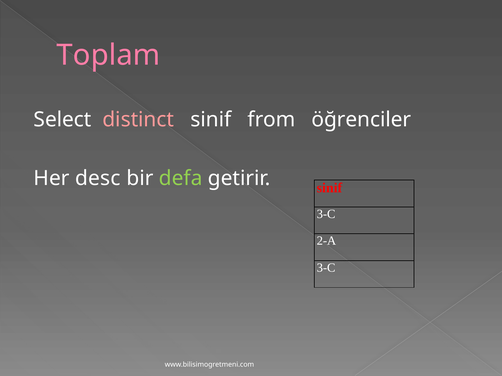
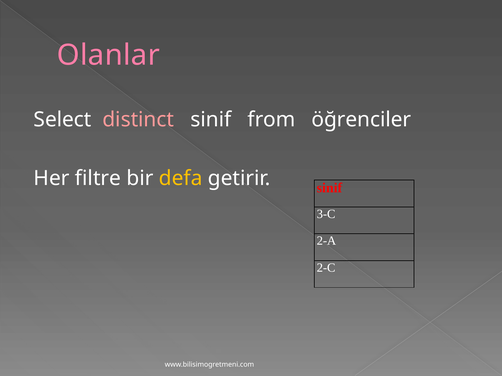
Toplam: Toplam -> Olanlar (108, 55)
desc: desc -> filtre (98, 178)
defa colour: light green -> yellow (181, 178)
3-C: 3-C -> 2-C (326, 268)
